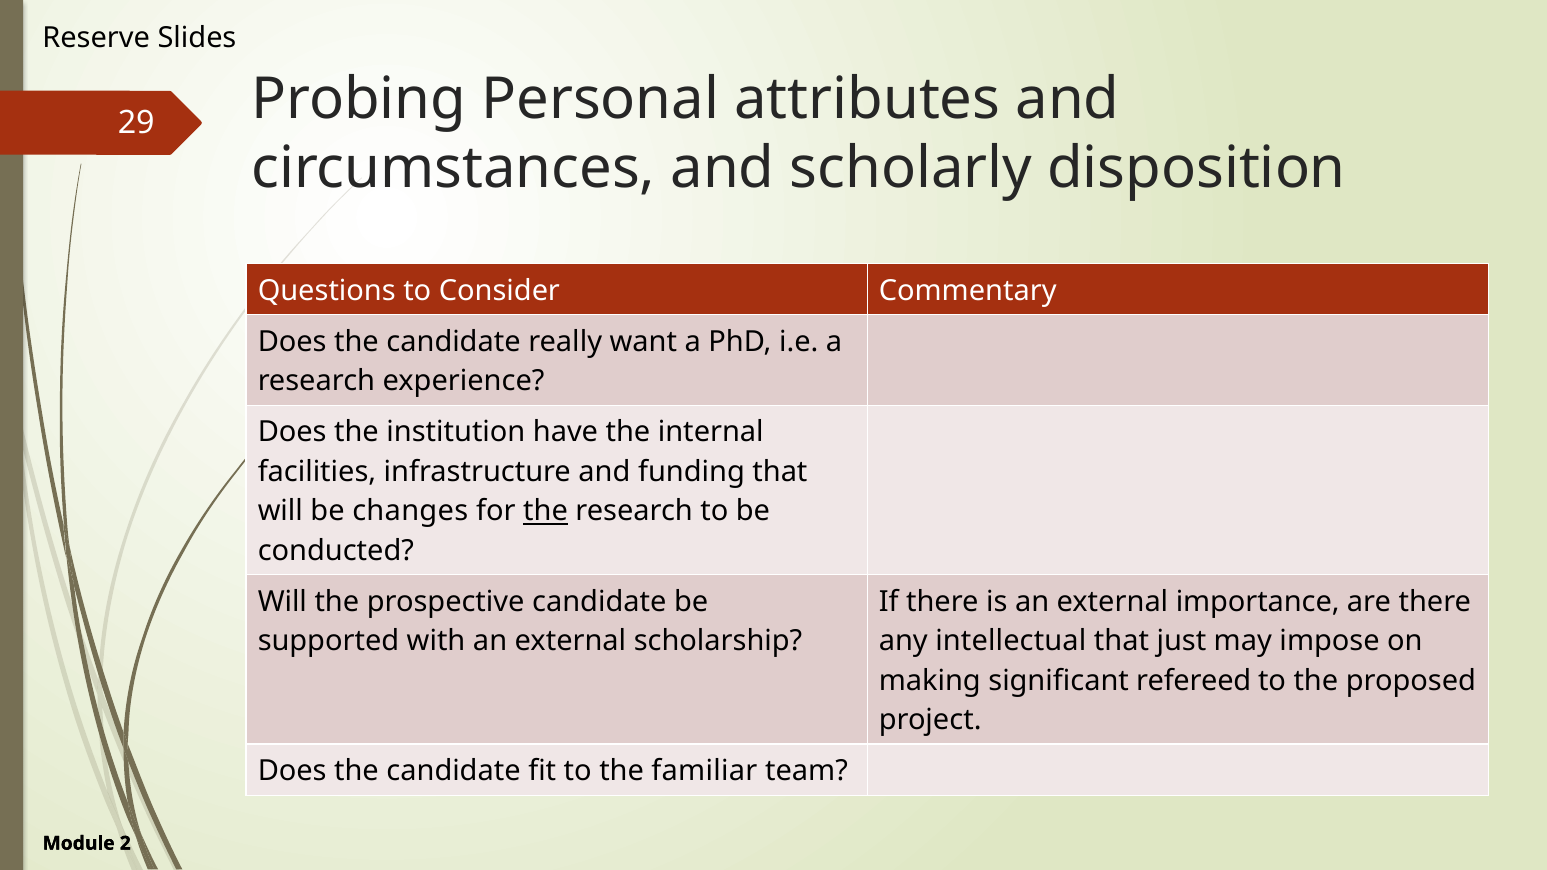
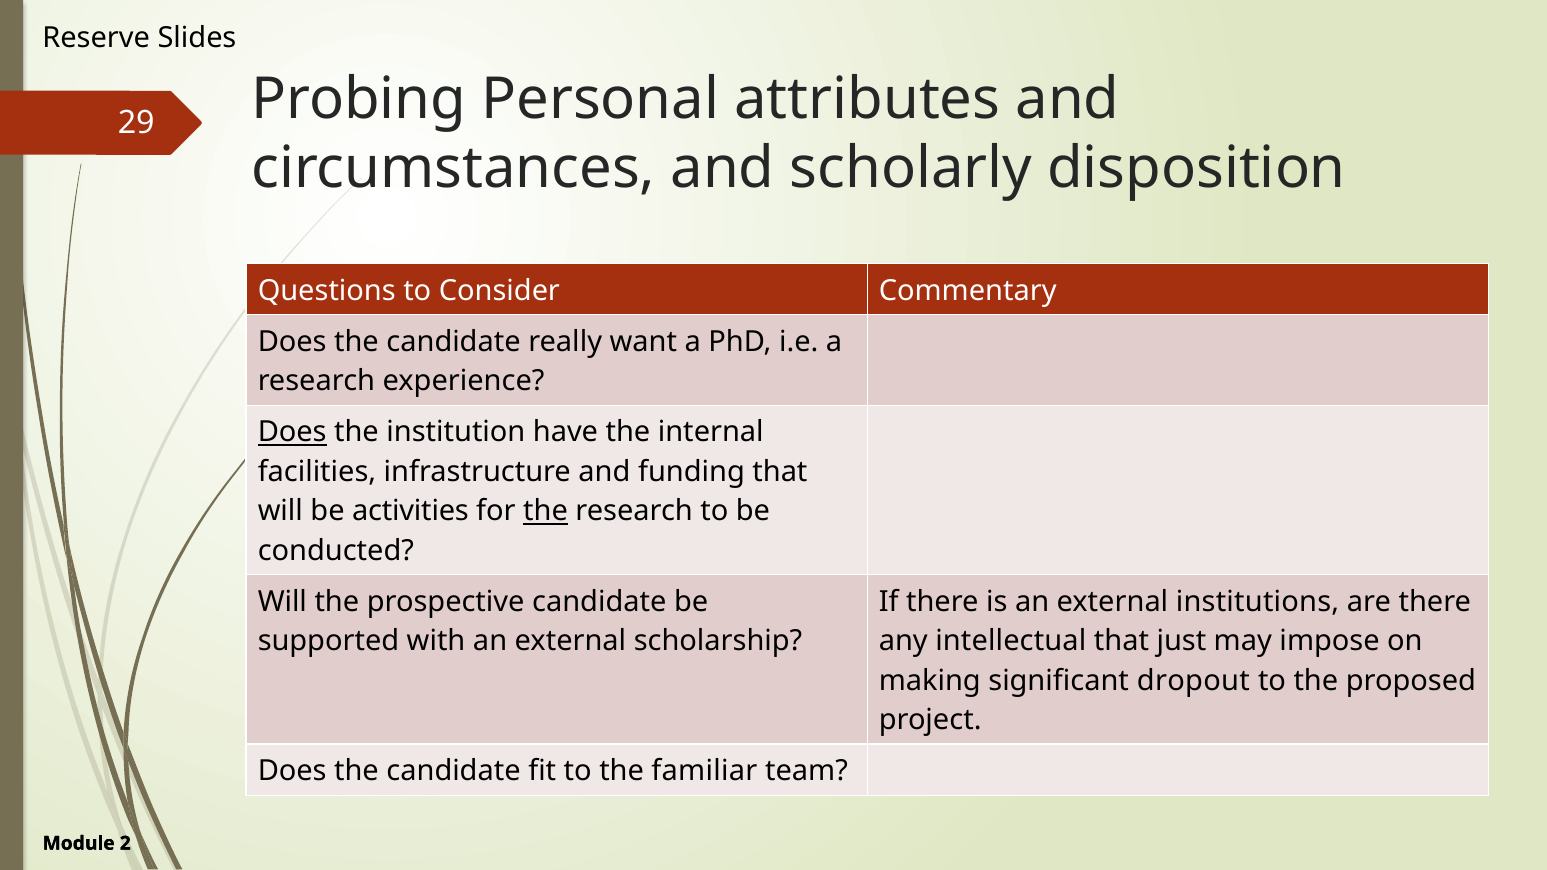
Does underline: none -> present (292, 432)
changes: changes -> activities (410, 511)
importance: importance -> institutions (1258, 602)
refereed: refereed -> dropout (1193, 681)
